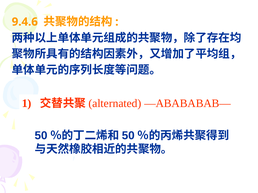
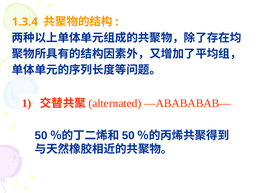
9.4.6: 9.4.6 -> 1.3.4 (25, 22)
